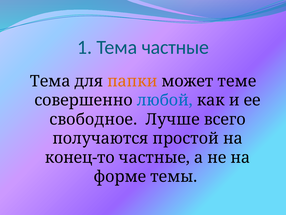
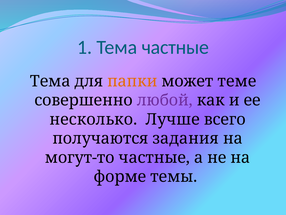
любой colour: blue -> purple (165, 100)
свободное: свободное -> несколько (93, 119)
простой: простой -> задания (186, 138)
конец-то: конец-то -> могут-то (80, 157)
